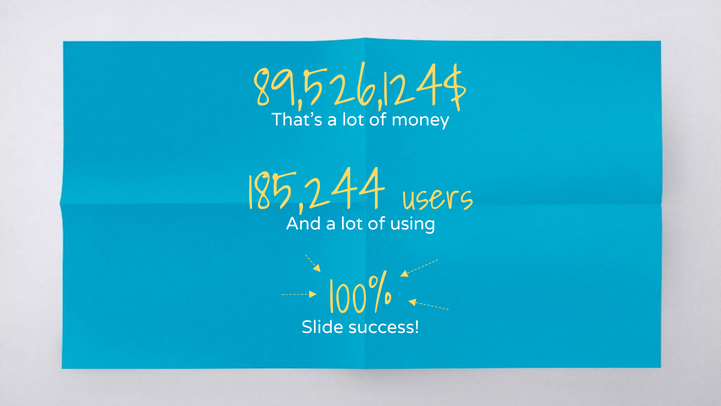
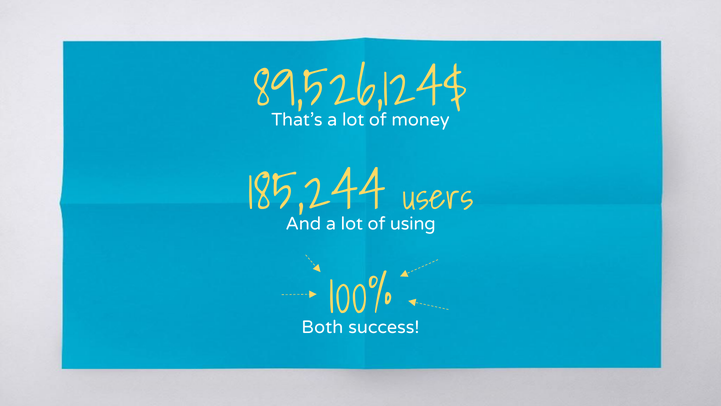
Slide: Slide -> Both (322, 327)
